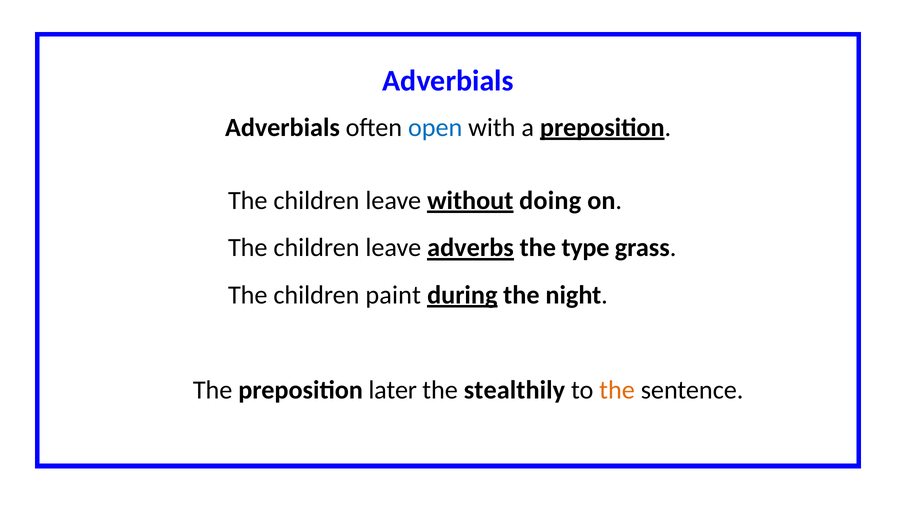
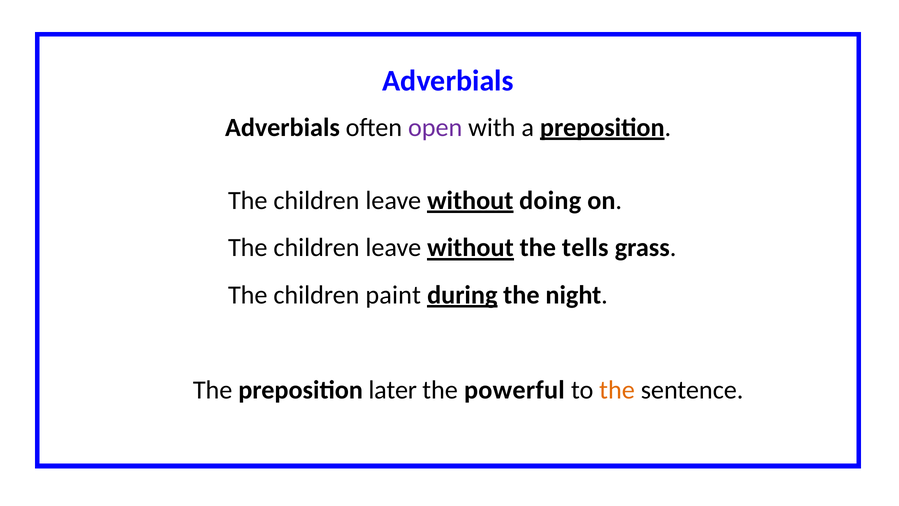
open colour: blue -> purple (435, 127)
adverbs: adverbs -> without (470, 248)
type: type -> tells (585, 248)
stealthily: stealthily -> powerful (514, 390)
